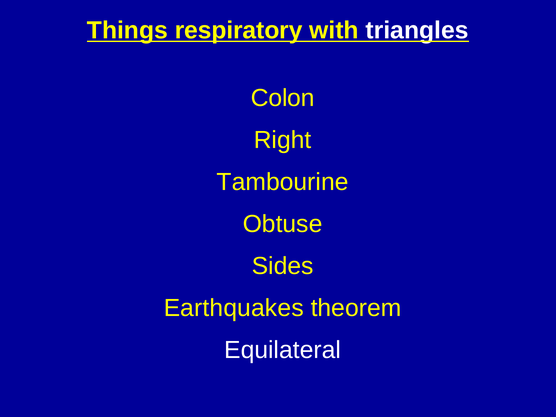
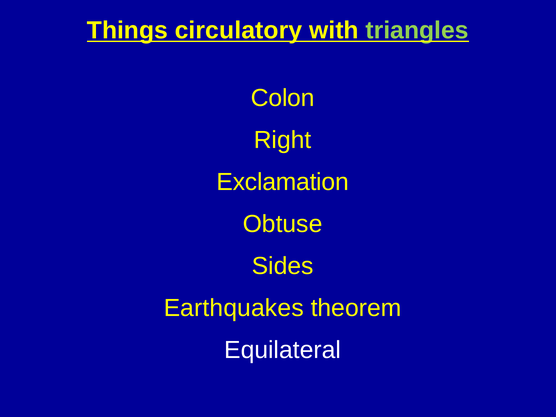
respiratory: respiratory -> circulatory (239, 30)
triangles colour: white -> light green (417, 30)
Tambourine: Tambourine -> Exclamation (283, 182)
